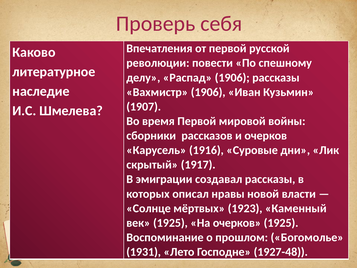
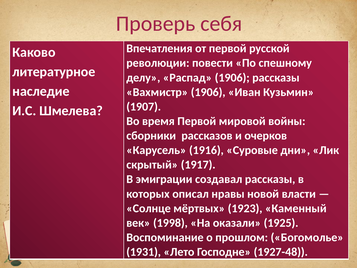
век 1925: 1925 -> 1998 (170, 223)
На очерков: очерков -> оказали (237, 223)
